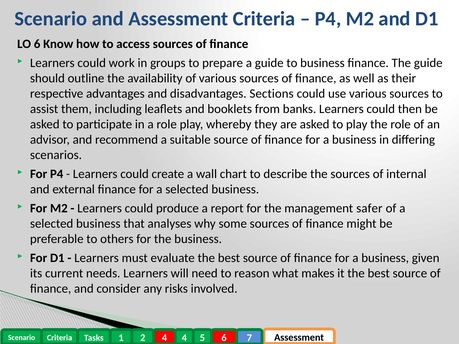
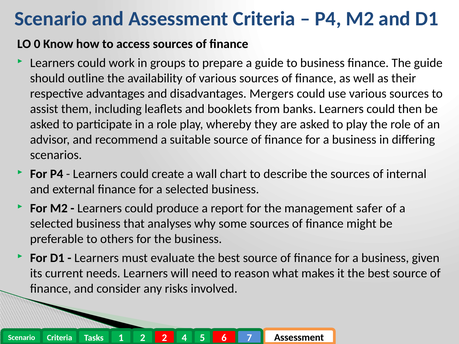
LO 6: 6 -> 0 (37, 44)
Sections: Sections -> Mergers (272, 94)
4: 4 -> 2 (164, 338)
